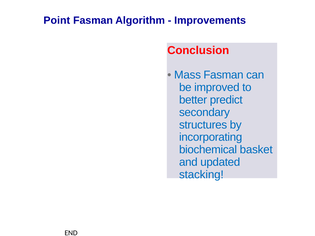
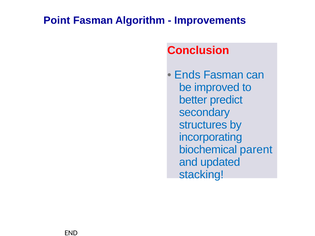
Mass: Mass -> Ends (187, 75)
basket: basket -> parent (256, 150)
